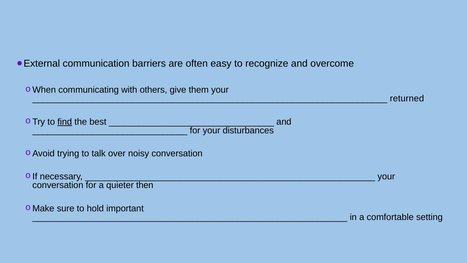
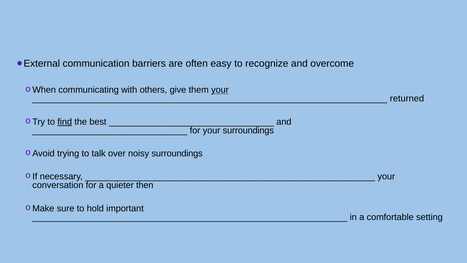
your underline: none -> present (220, 90)
your disturbances: disturbances -> surroundings (248, 130)
noisy conversation: conversation -> surroundings (177, 153)
